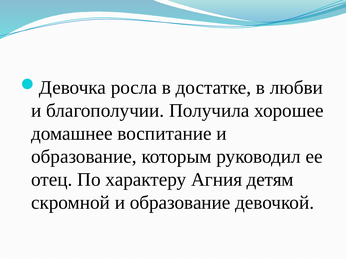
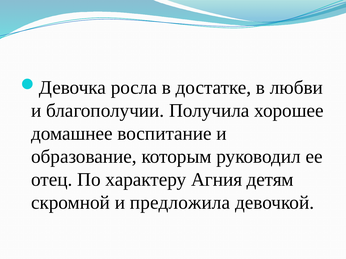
скромной и образование: образование -> предложила (180, 203)
